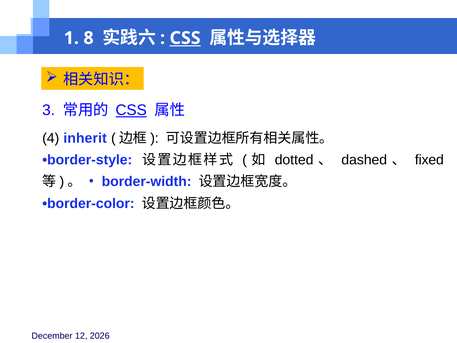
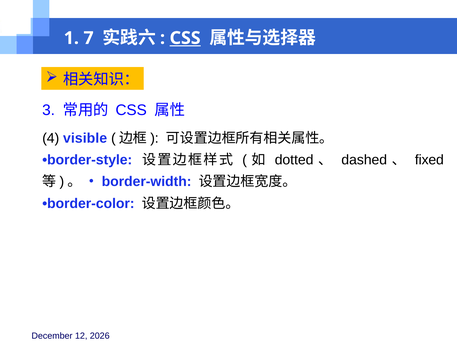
8: 8 -> 7 (89, 38)
CSS underline: present -> none (131, 110)
inherit: inherit -> visible (85, 138)
